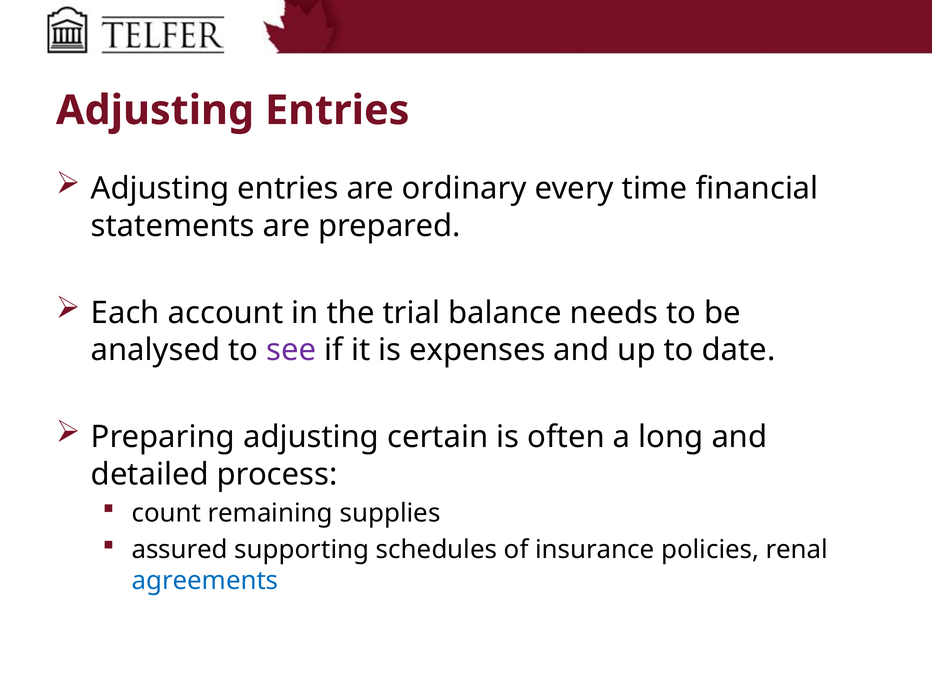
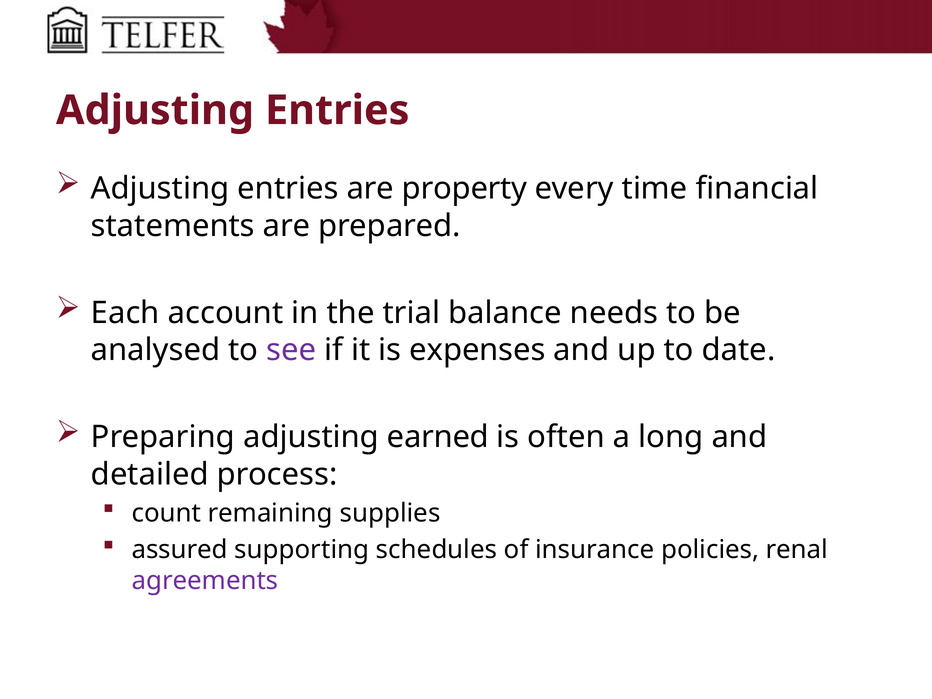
ordinary: ordinary -> property (464, 189)
certain: certain -> earned (438, 437)
agreements colour: blue -> purple (205, 581)
